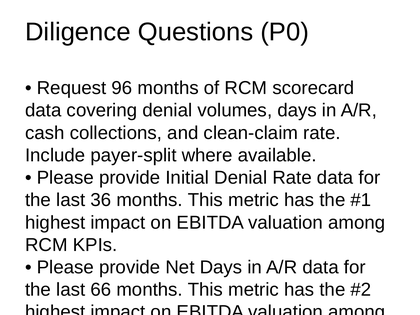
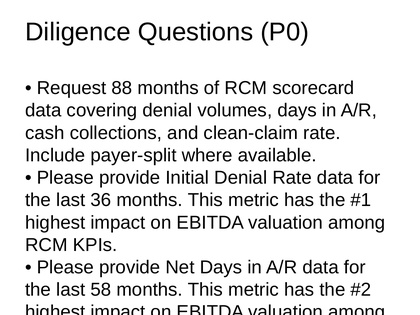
96: 96 -> 88 (122, 88)
66: 66 -> 58 (101, 290)
